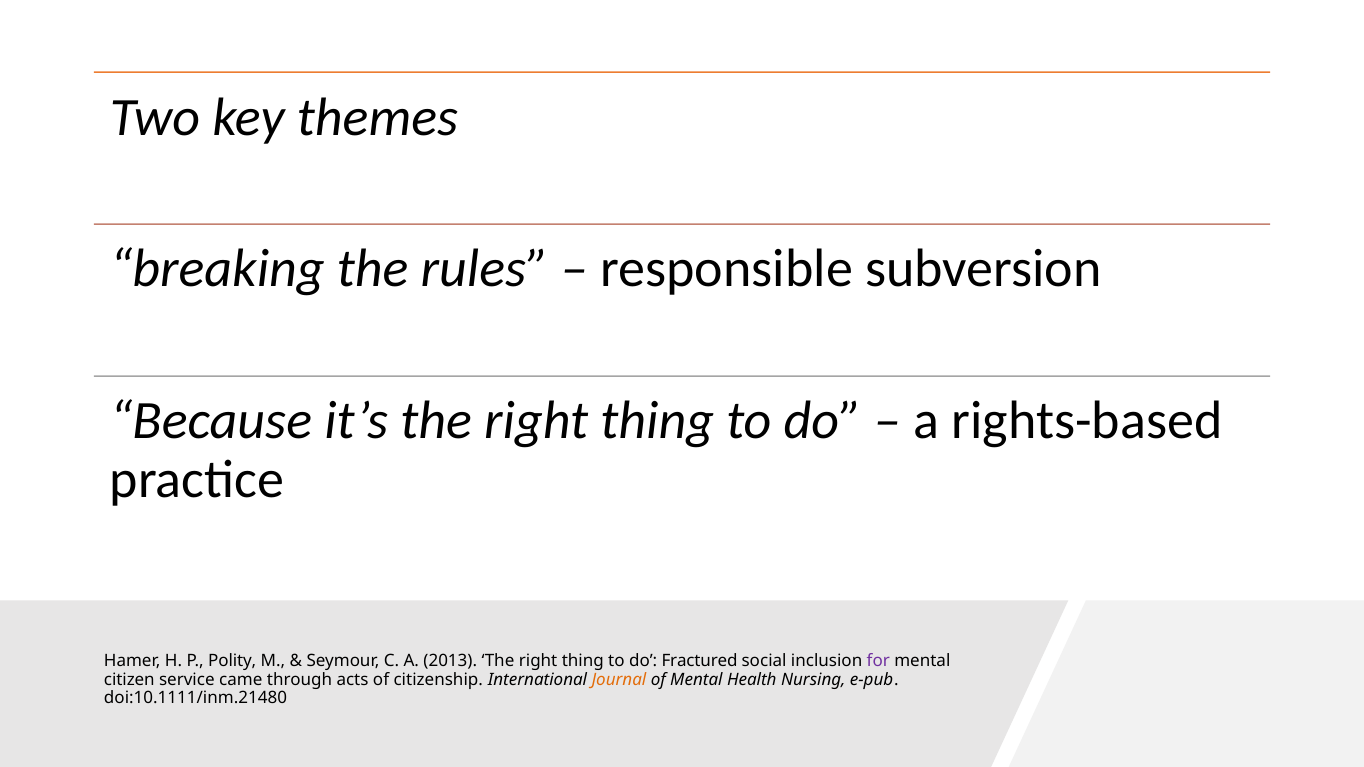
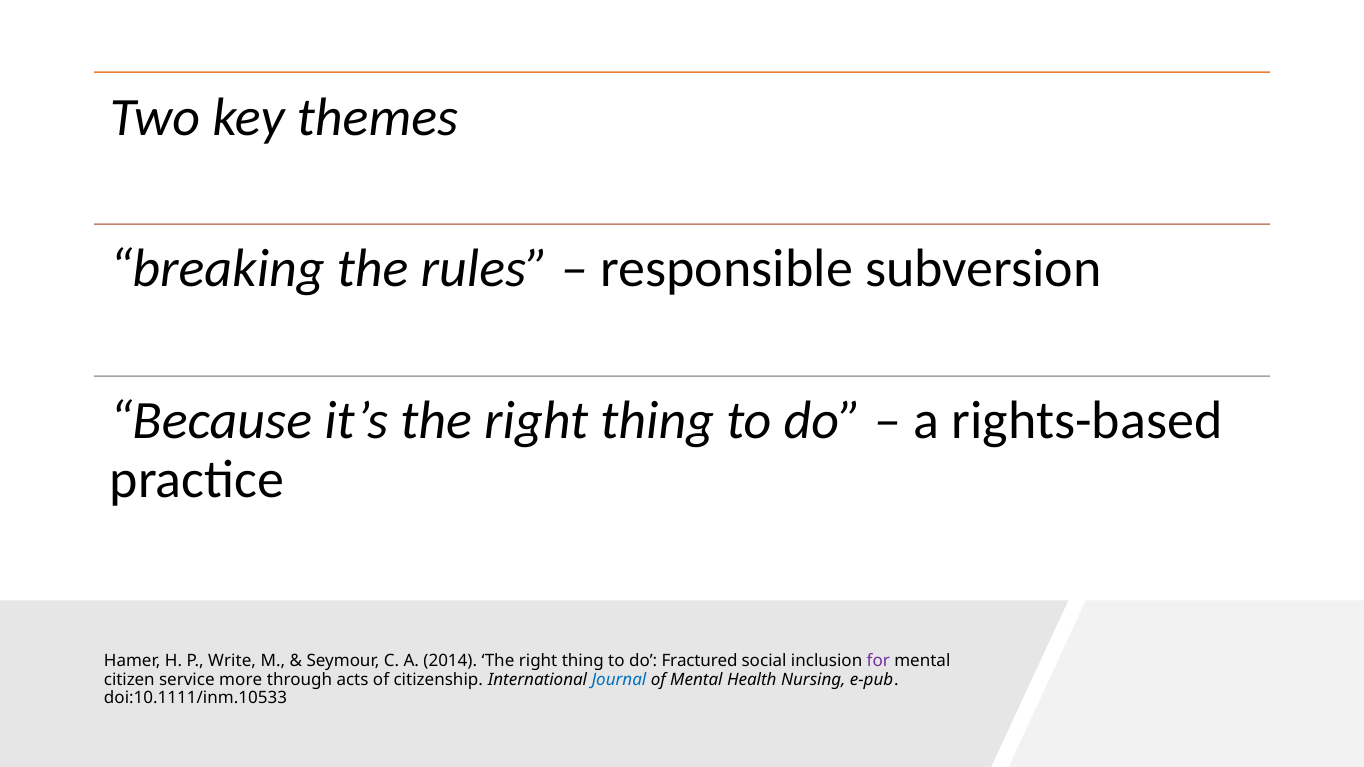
Polity: Polity -> Write (232, 661)
2013: 2013 -> 2014 (450, 661)
came: came -> more (241, 680)
Journal colour: orange -> blue (619, 680)
doi:10.1111/inm.21480: doi:10.1111/inm.21480 -> doi:10.1111/inm.10533 (196, 698)
